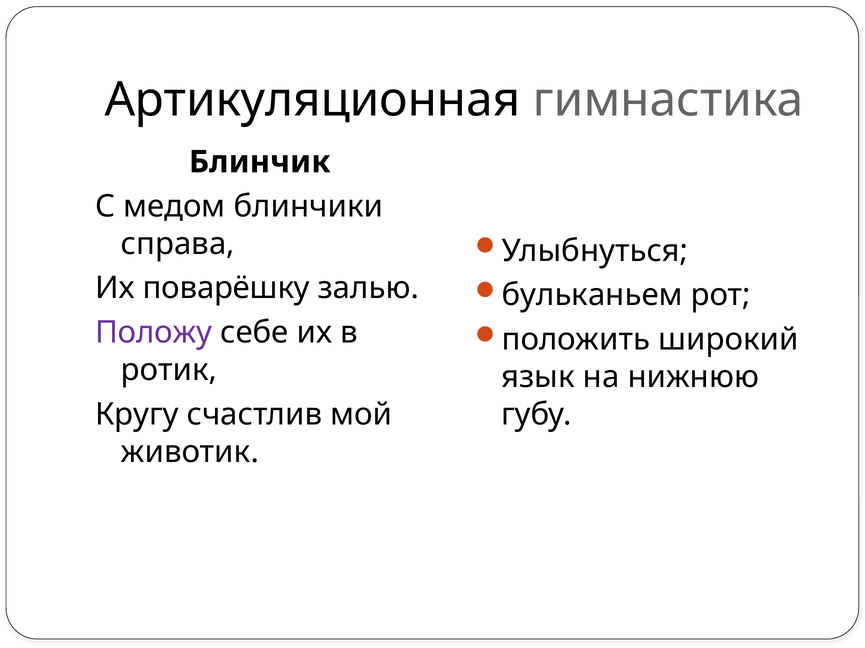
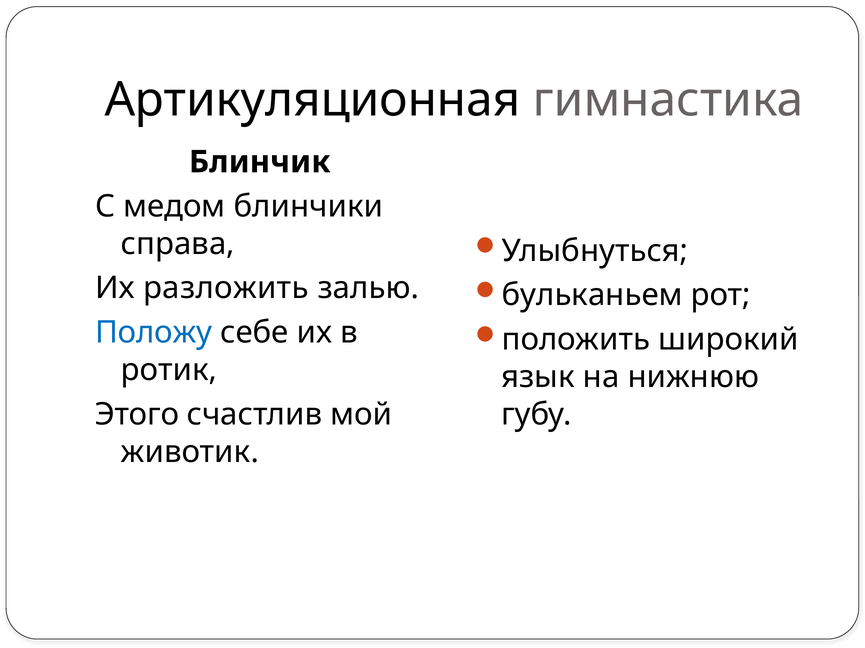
поварёшку: поварёшку -> разложить (226, 288)
Положу colour: purple -> blue (154, 333)
Кругу: Кругу -> Этого (137, 415)
